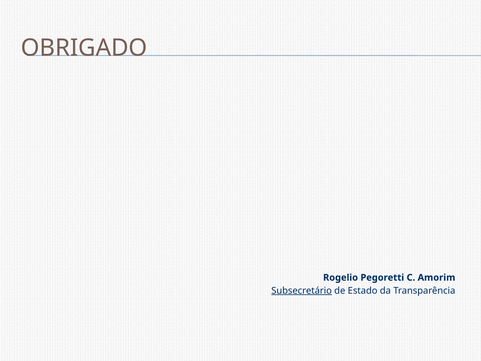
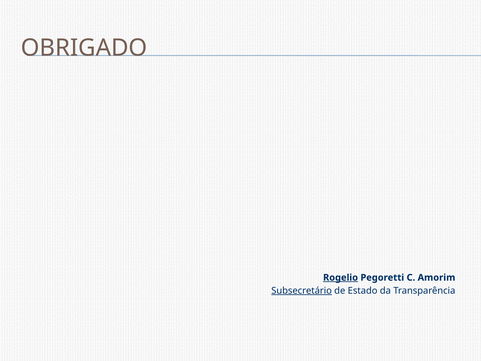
Rogelio underline: none -> present (341, 277)
